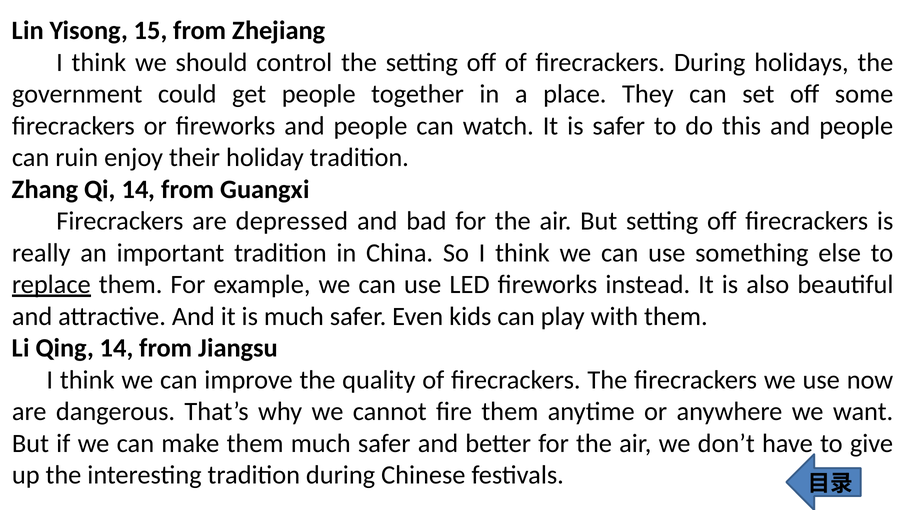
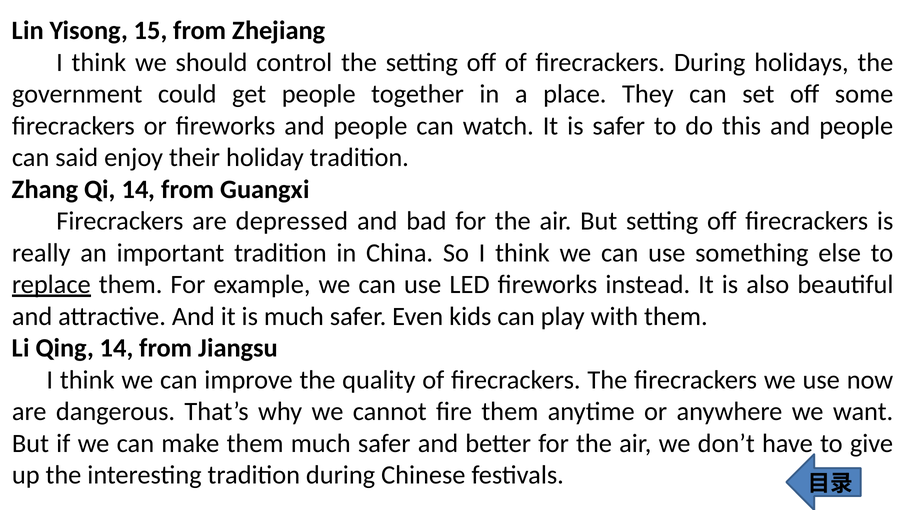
ruin: ruin -> said (77, 157)
